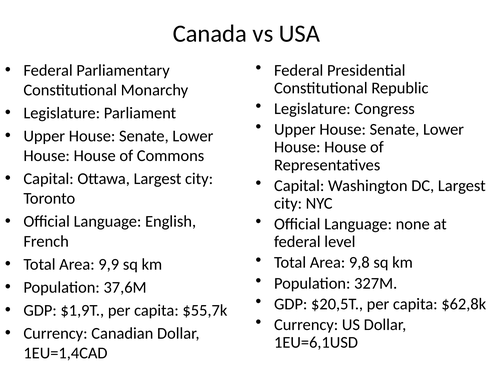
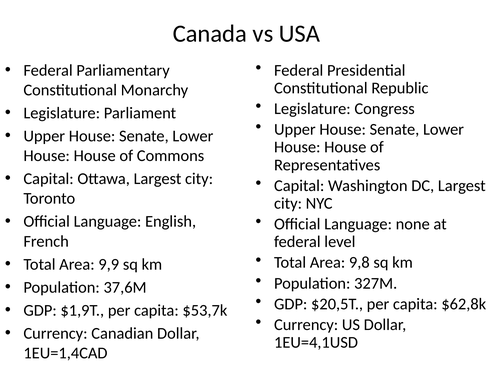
$55,7k: $55,7k -> $53,7k (205, 310)
1EU=6,1USD: 1EU=6,1USD -> 1EU=4,1USD (316, 342)
